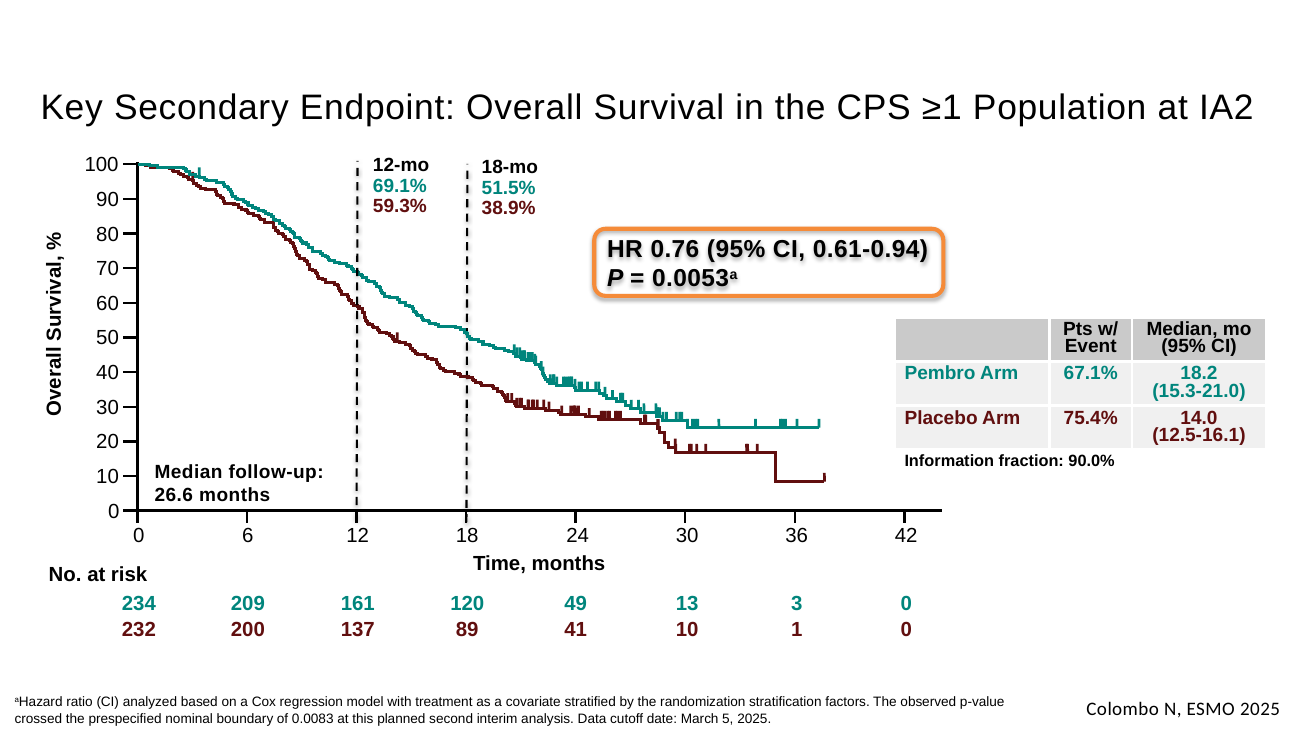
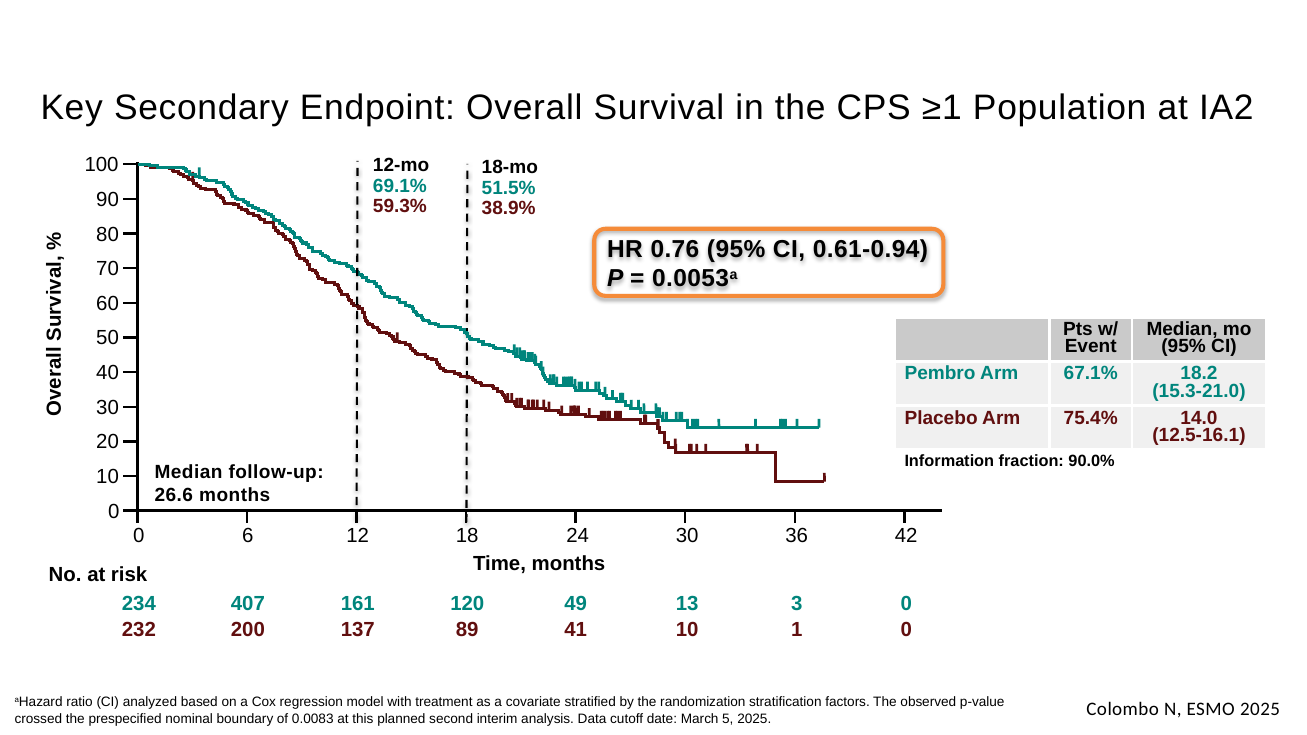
209: 209 -> 407 (248, 604)
